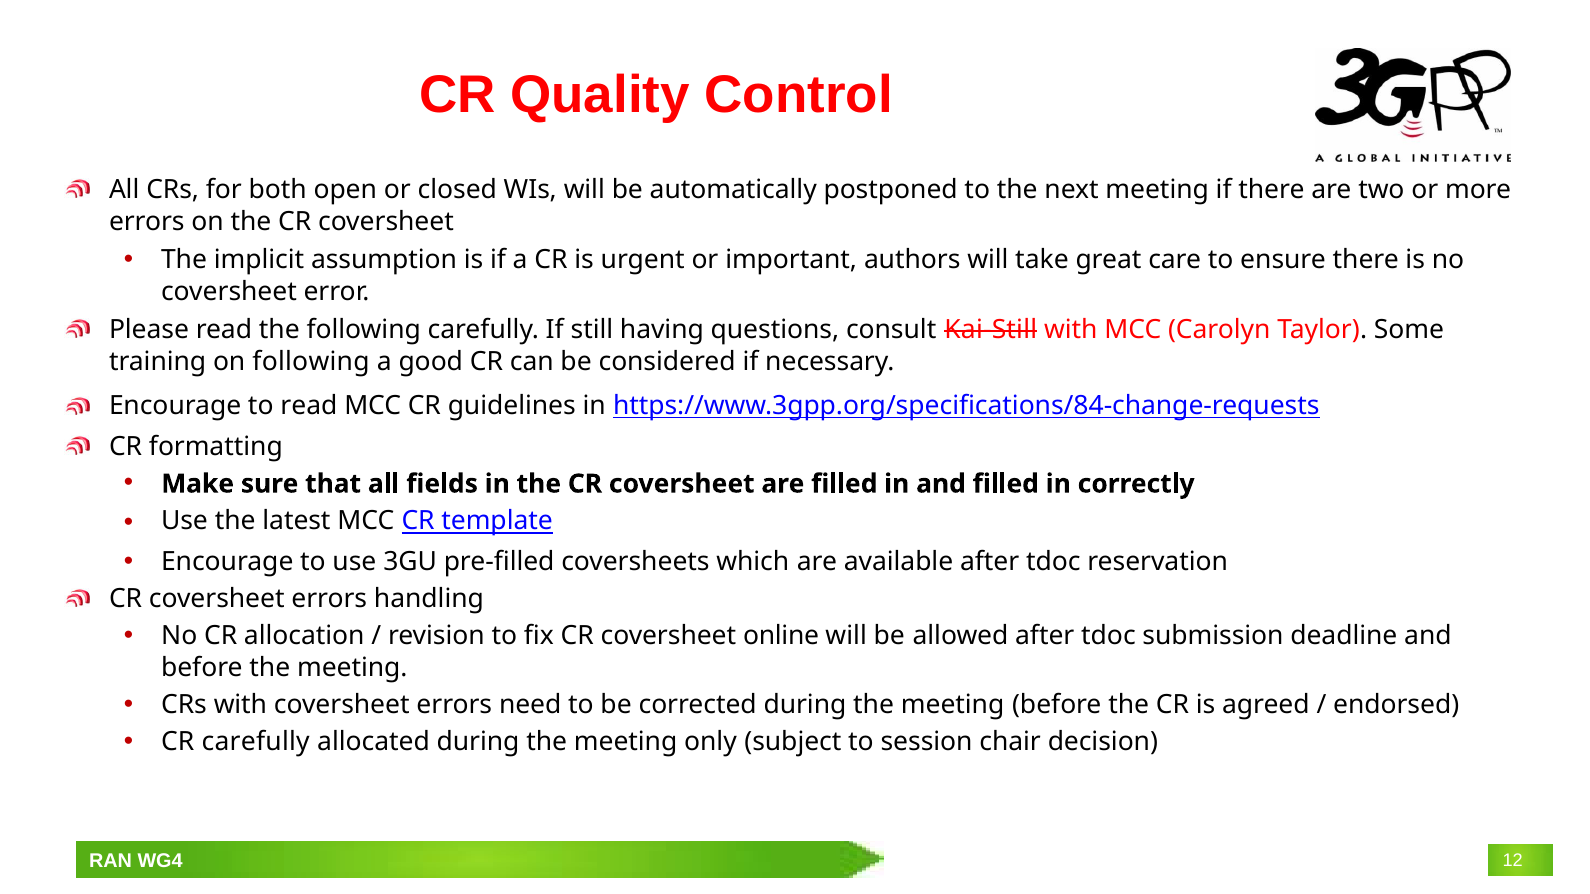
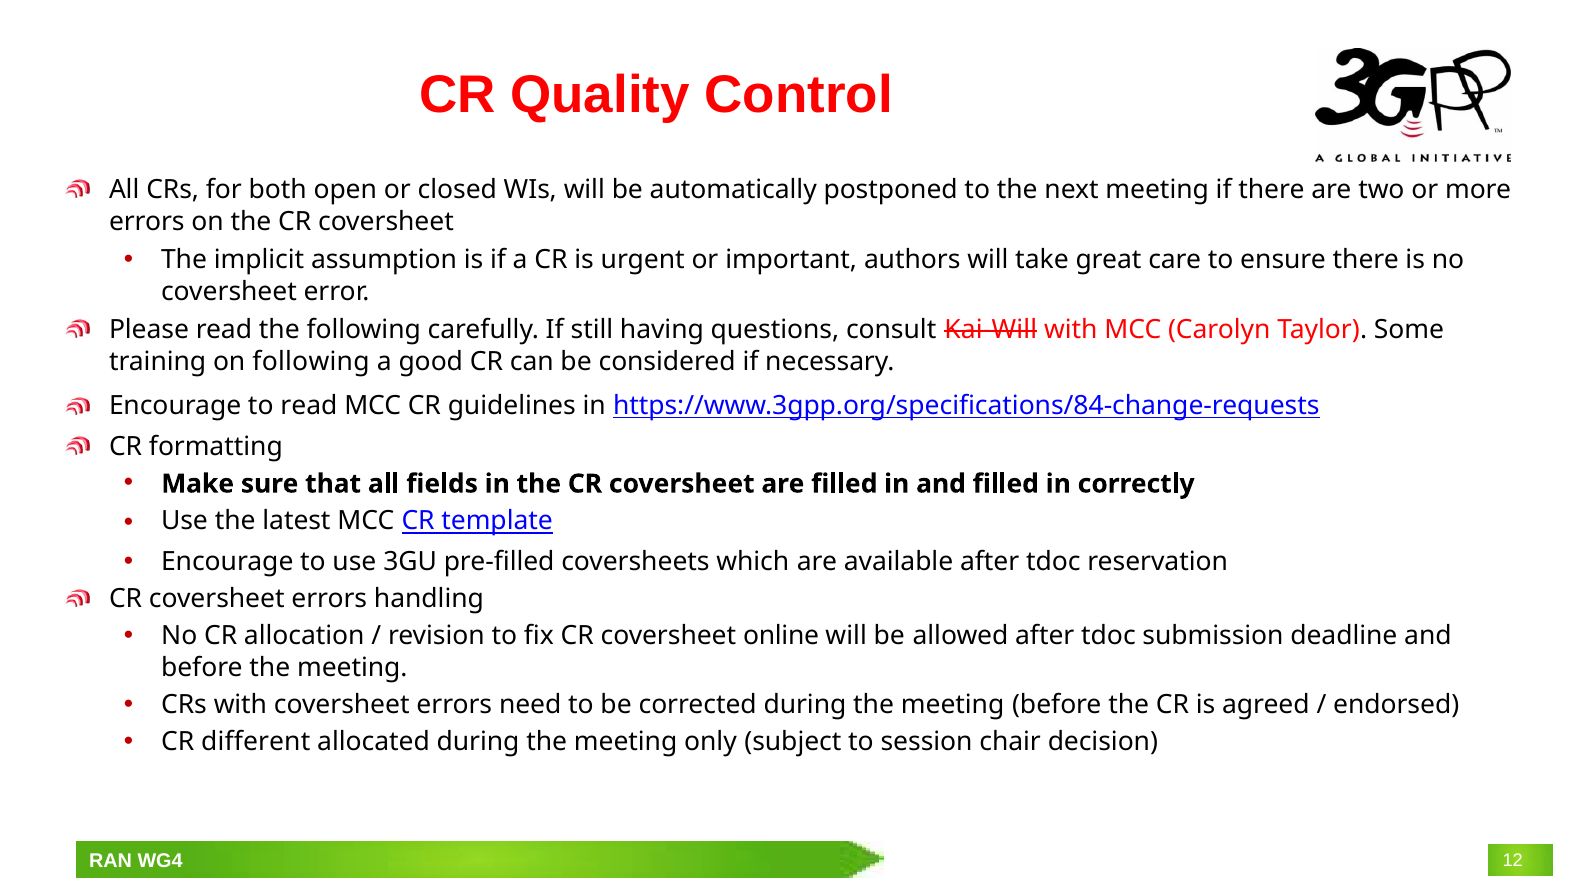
Kai-Still: Kai-Still -> Kai-Will (991, 330)
CR carefully: carefully -> different (256, 742)
